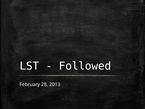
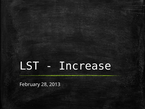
Followed: Followed -> Increase (85, 66)
